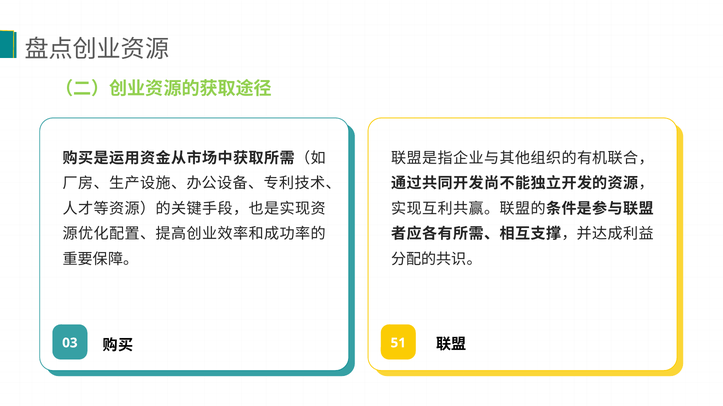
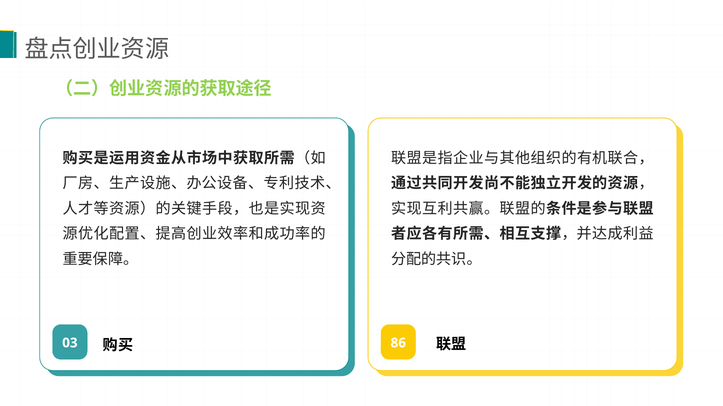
51: 51 -> 86 (398, 343)
